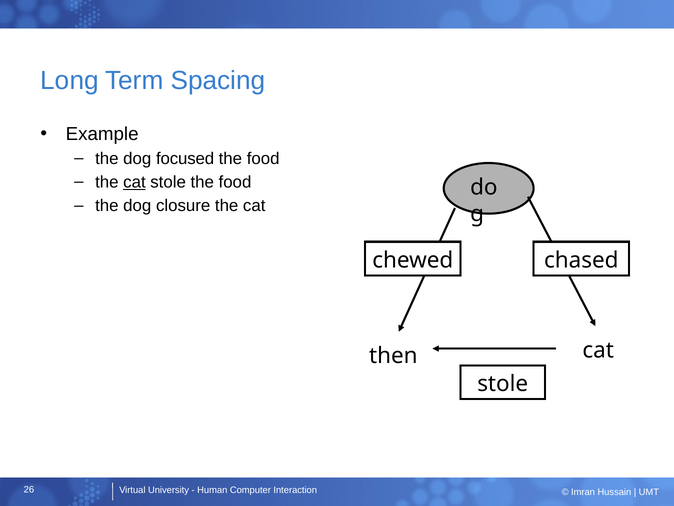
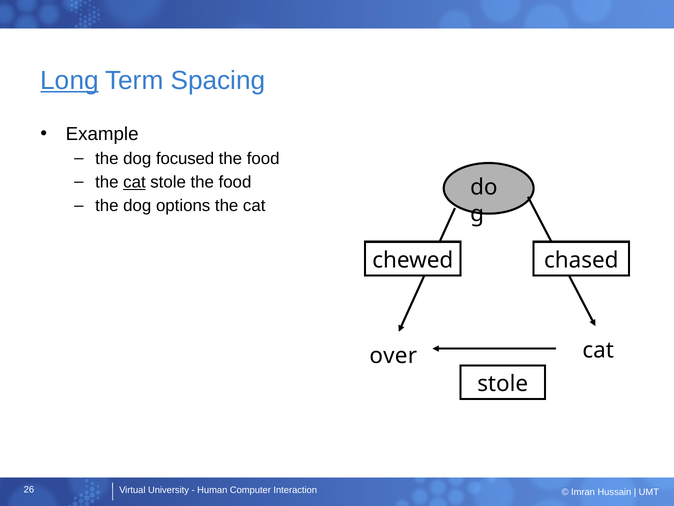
Long underline: none -> present (70, 80)
closure: closure -> options (183, 206)
then: then -> over (393, 355)
